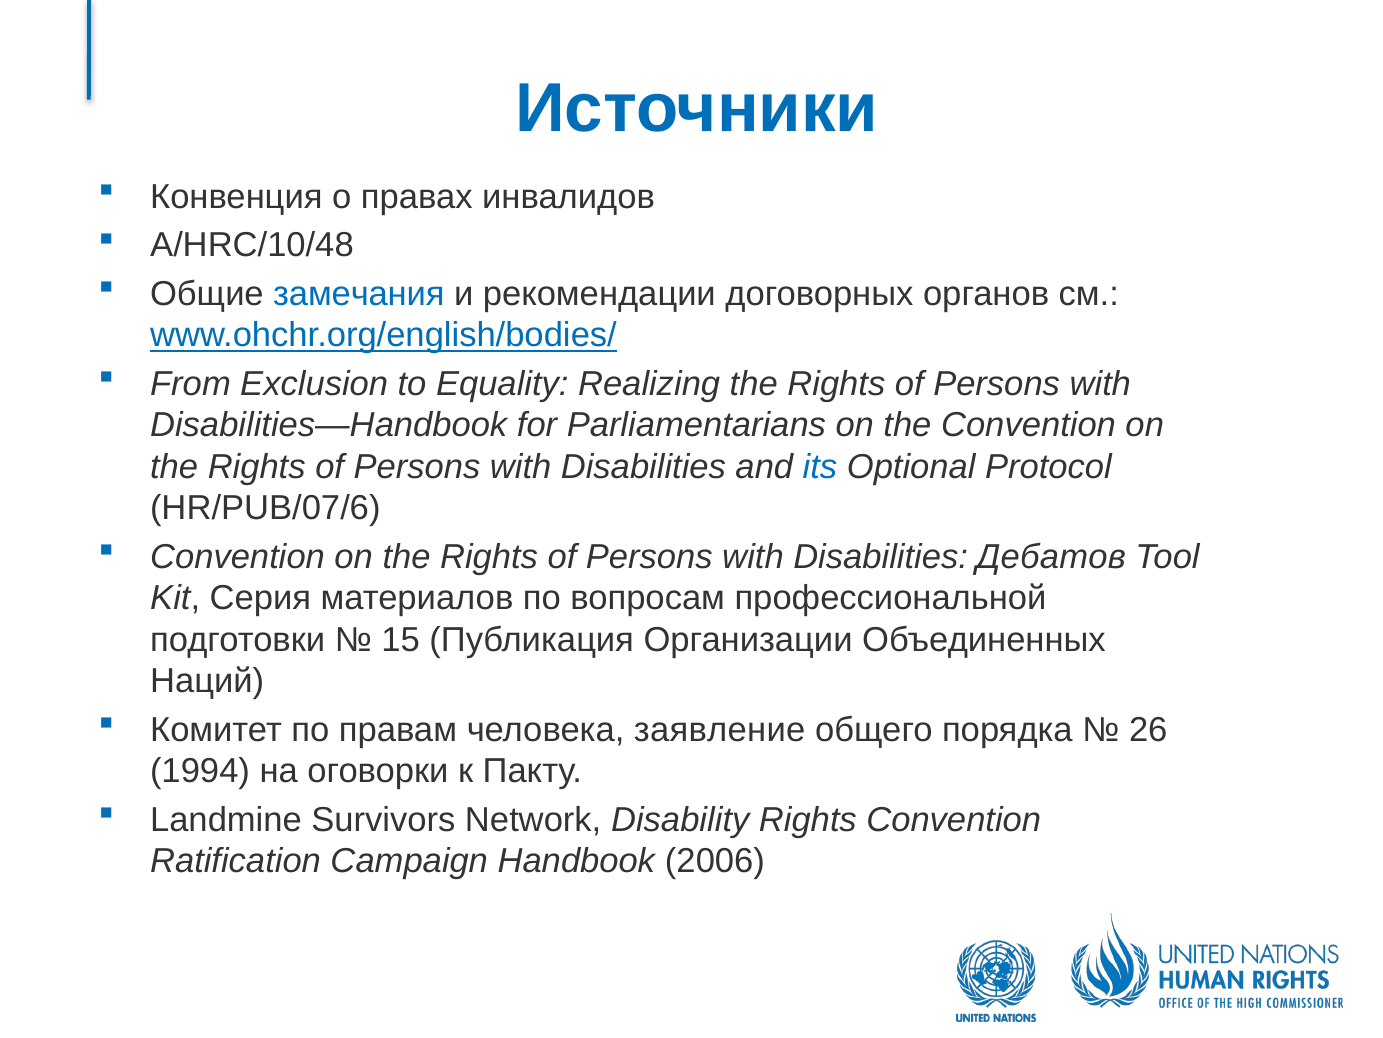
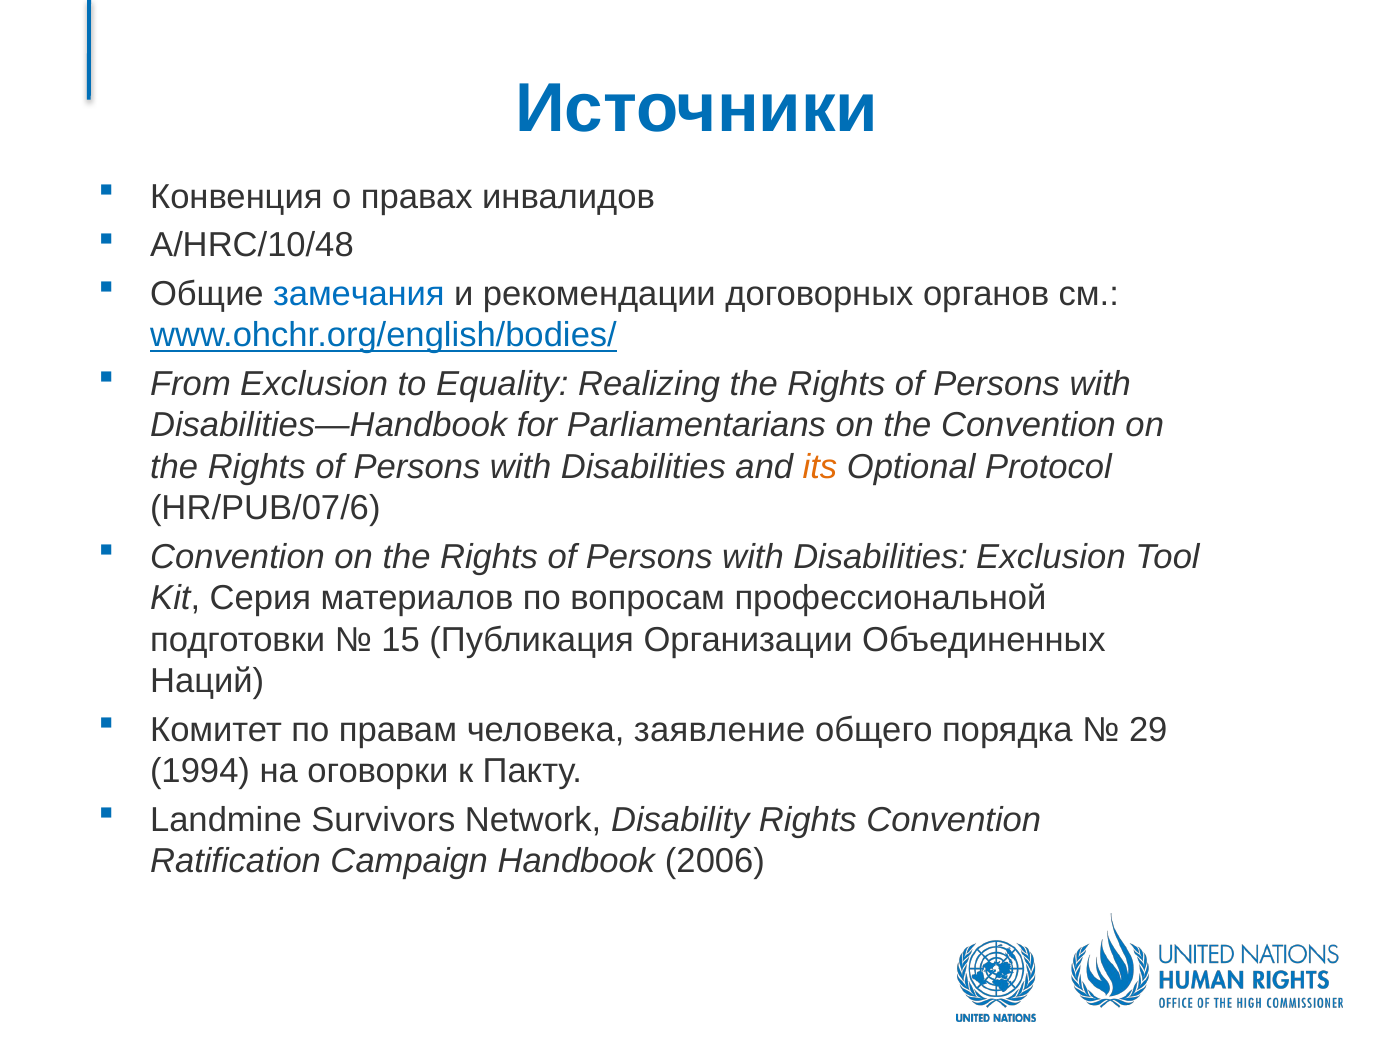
its colour: blue -> orange (820, 467)
Disabilities Дебатов: Дебатов -> Exclusion (1051, 557)
26: 26 -> 29 (1148, 729)
